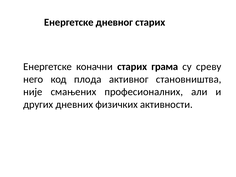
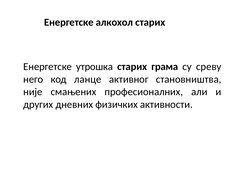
дневног: дневног -> алкохoл (114, 22)
коначни: коначни -> утрошка (95, 67)
плода: плода -> ланце (88, 79)
